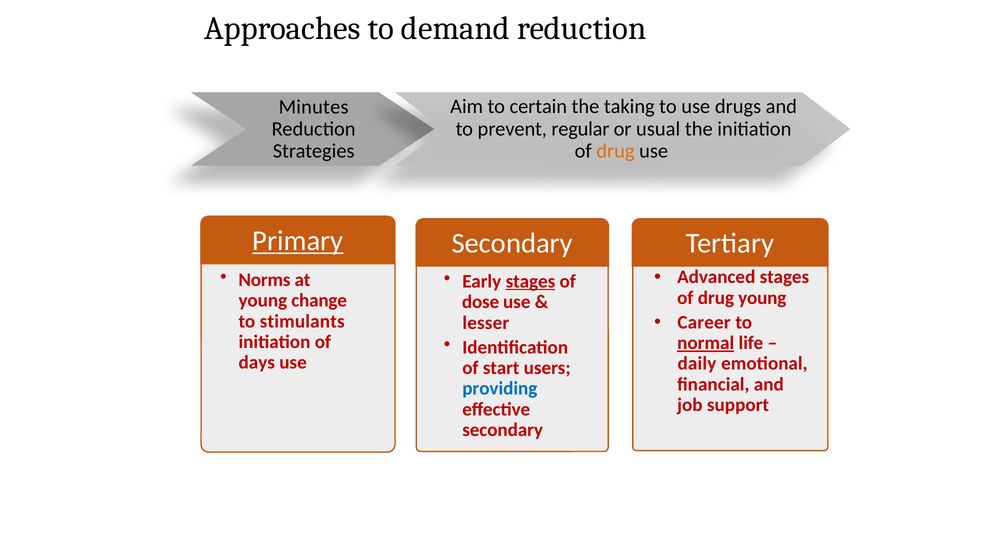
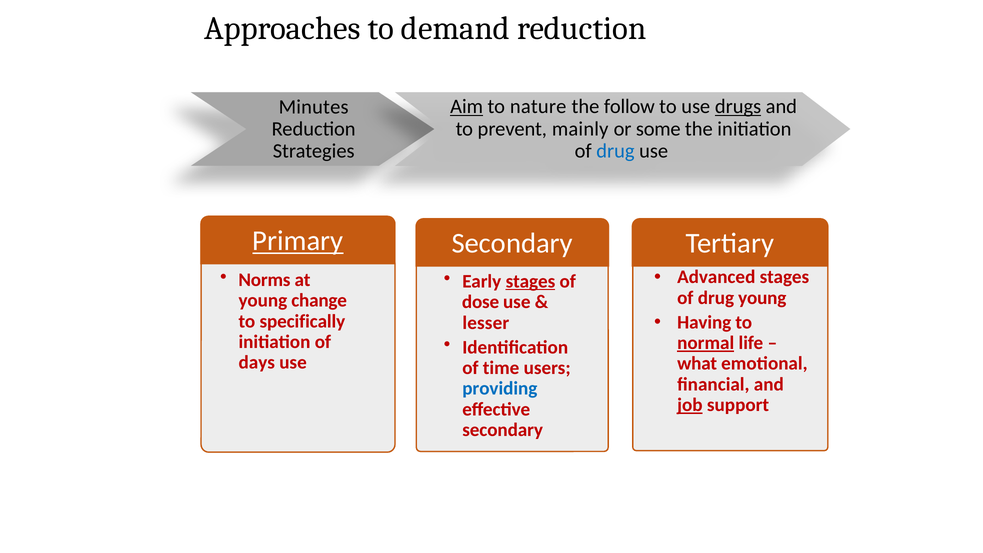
Aim underline: none -> present (467, 107)
certain: certain -> nature (538, 107)
taking: taking -> follow (629, 107)
drugs underline: none -> present (738, 107)
regular: regular -> mainly (580, 129)
usual: usual -> some (658, 129)
drug colour: orange -> blue (615, 151)
Career: Career -> Having (704, 322)
stimulants: stimulants -> specifically (302, 321)
daily: daily -> what (697, 364)
start: start -> time (501, 368)
job underline: none -> present (690, 405)
